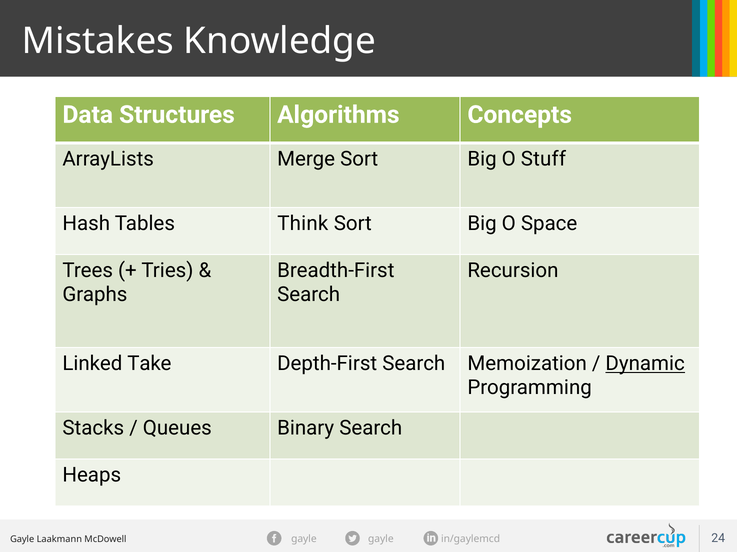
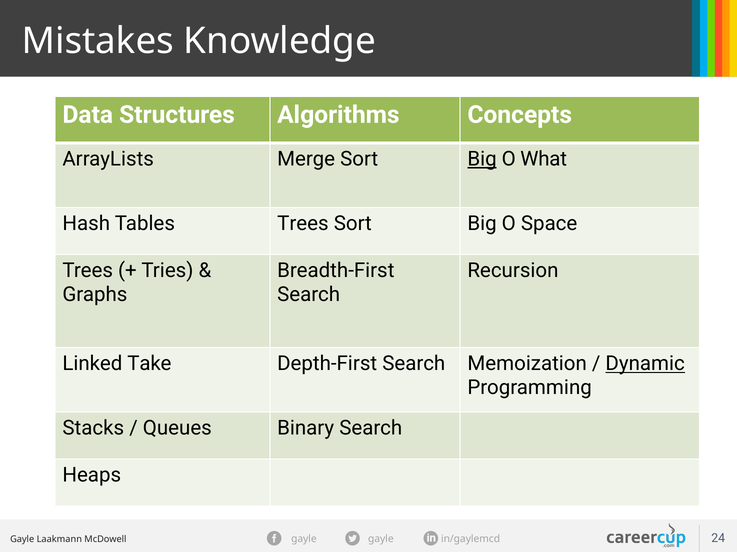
Big underline: none -> present (482, 159)
Stuff: Stuff -> What (544, 159)
Tables Think: Think -> Trees (303, 224)
